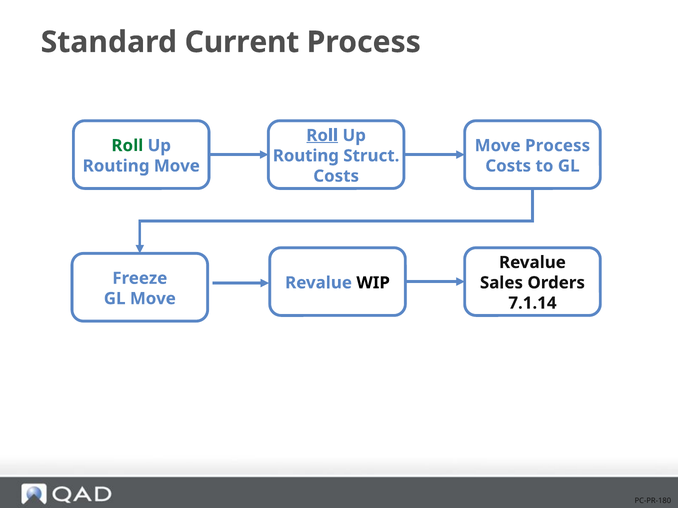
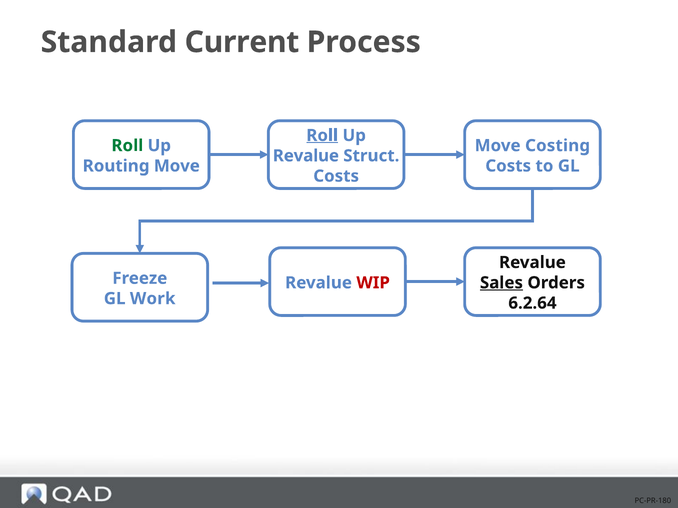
Move Process: Process -> Costing (558, 146)
Routing: Routing -> Revalue (306, 156)
WIP colour: black -> red (373, 283)
Sales underline: none -> present (501, 283)
GL Move: Move -> Work (153, 299)
7.1.14: 7.1.14 -> 6.2.64 (532, 303)
